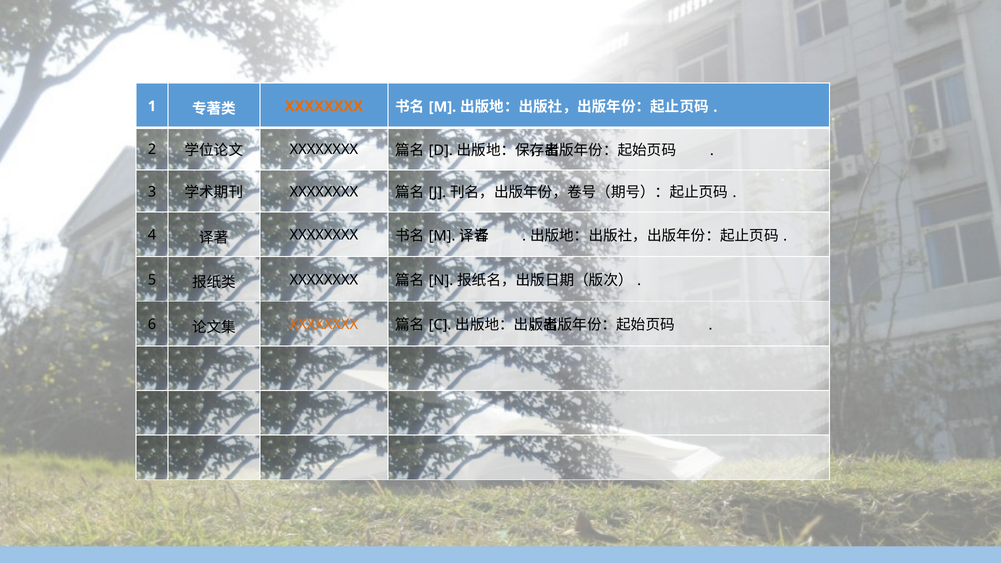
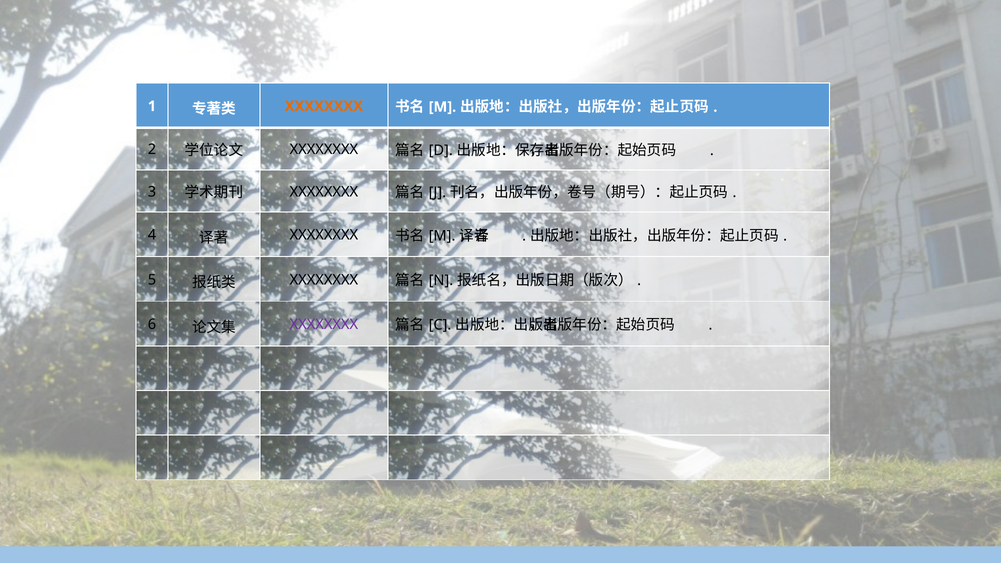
XXXXXXXX colour: orange -> purple (324, 324)
